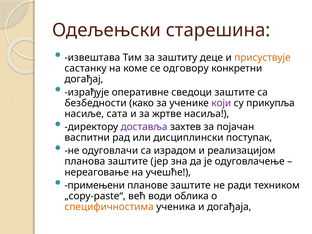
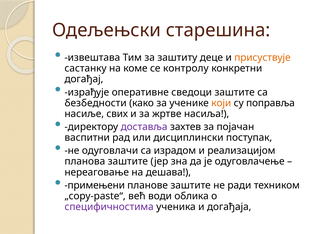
одговору: одговору -> контролу (186, 68)
који colour: purple -> orange (221, 103)
прикупља: прикупља -> поправља (270, 103)
сата: сата -> свих (117, 114)
учешће: учешће -> дешава (168, 172)
специфичностима colour: orange -> purple (109, 207)
